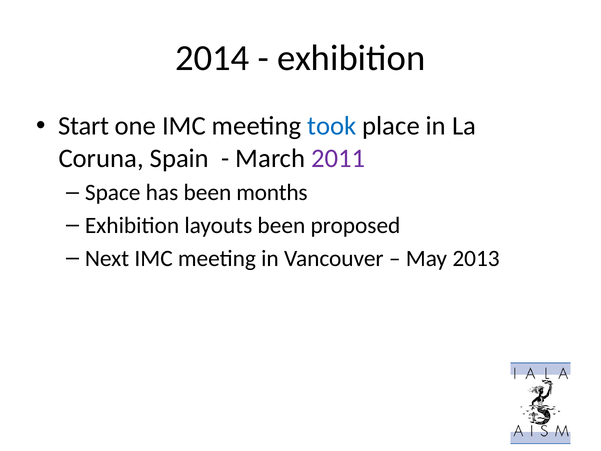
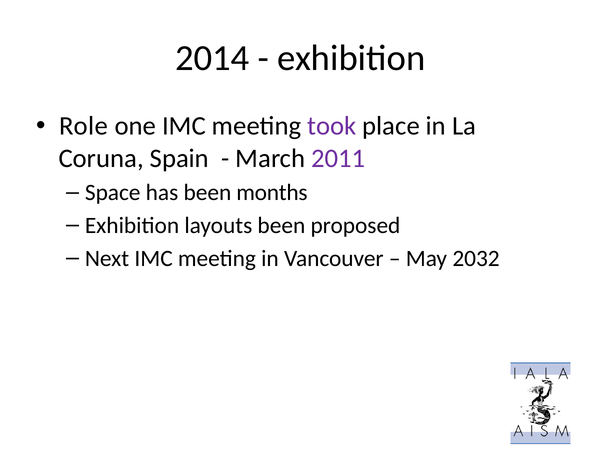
Start: Start -> Role (83, 126)
took colour: blue -> purple (332, 126)
2013: 2013 -> 2032 (476, 258)
